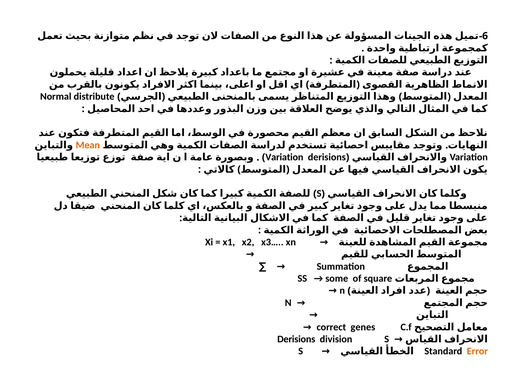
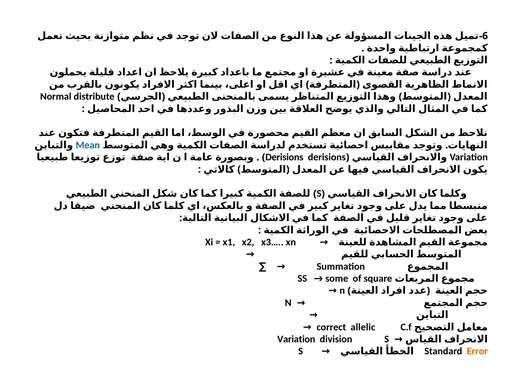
Mean colour: orange -> blue (88, 145)
Variation: Variation -> Derisions (284, 157)
genes: genes -> allelic (363, 327)
Derisions: Derisions -> Variation (296, 339)
